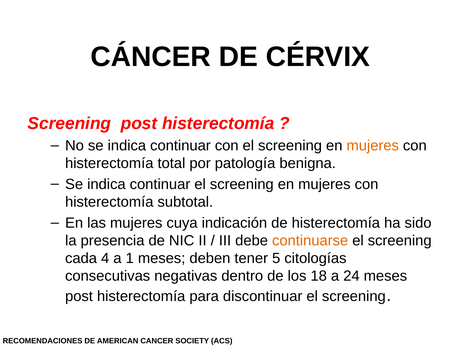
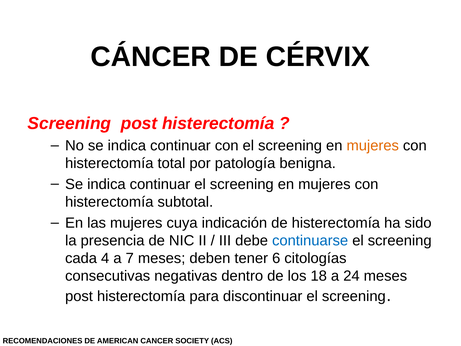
continuarse colour: orange -> blue (310, 241)
1: 1 -> 7 (130, 258)
5: 5 -> 6 (276, 258)
